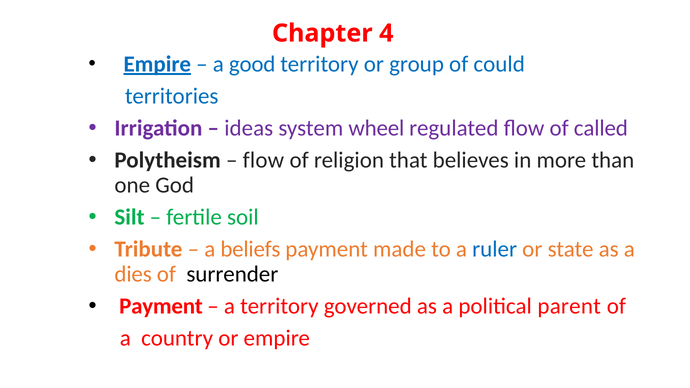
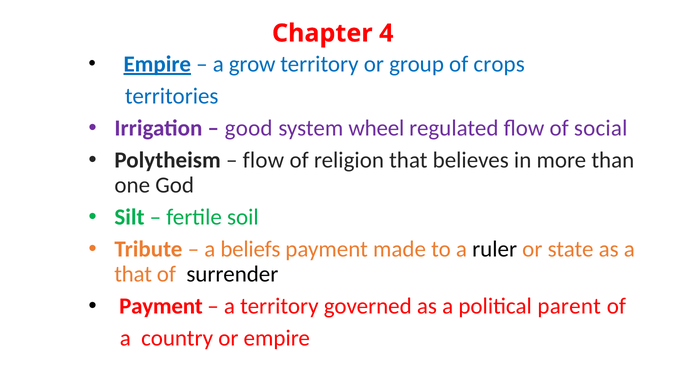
good: good -> grow (252, 64)
could: could -> crops (499, 64)
ideas: ideas -> good (249, 128)
called: called -> social (601, 128)
ruler colour: blue -> black (495, 249)
dies: dies -> that (133, 274)
